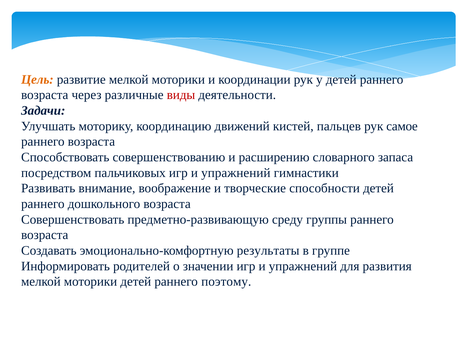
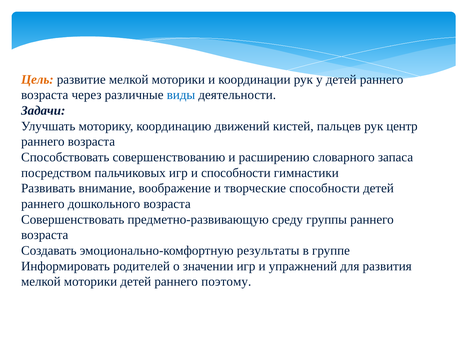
виды colour: red -> blue (181, 95)
самое: самое -> центр (402, 126)
пальчиковых игр и упражнений: упражнений -> способности (236, 173)
